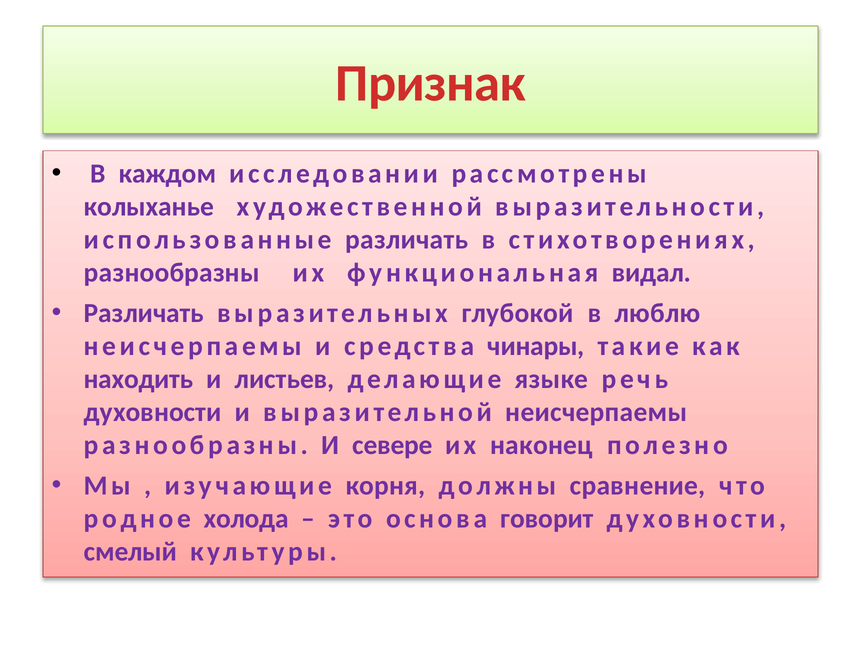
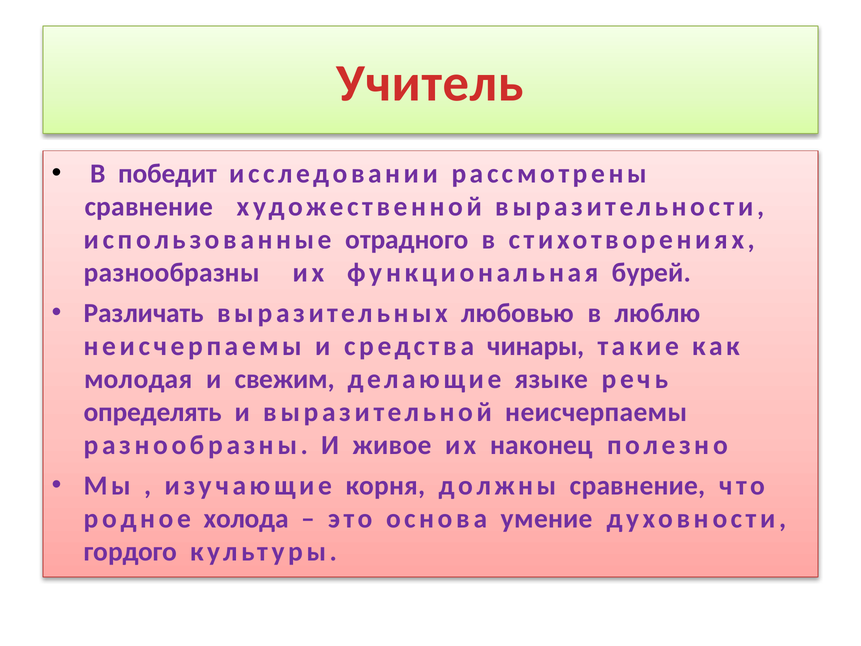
Признак: Признак -> Учитель (430, 83)
каждом: каждом -> победит (168, 173)
колыханье: колыханье -> сравнение (149, 206)
использованные различать: различать -> отрадного (407, 239)
видал: видал -> бурей (651, 272)
глубокой: глубокой -> любовью (518, 313)
находить: находить -> молодая (138, 379)
листьев: листьев -> свежим (285, 379)
духовности: духовности -> определять (153, 412)
севере: севере -> живое (392, 445)
говорит: говорит -> умение (547, 519)
смелый: смелый -> гордого (131, 552)
